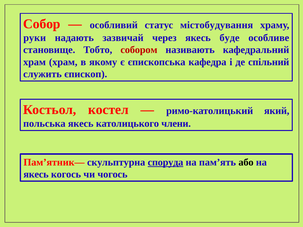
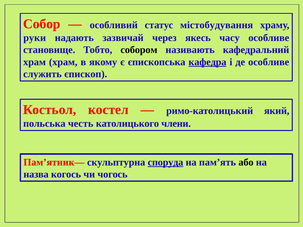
буде: буде -> часу (230, 38)
собором colour: red -> black (139, 50)
кафедра underline: none -> present (207, 62)
де спільний: спільний -> особливе (269, 62)
польська якесь: якесь -> честь (81, 124)
якесь: якесь -> назва (36, 175)
